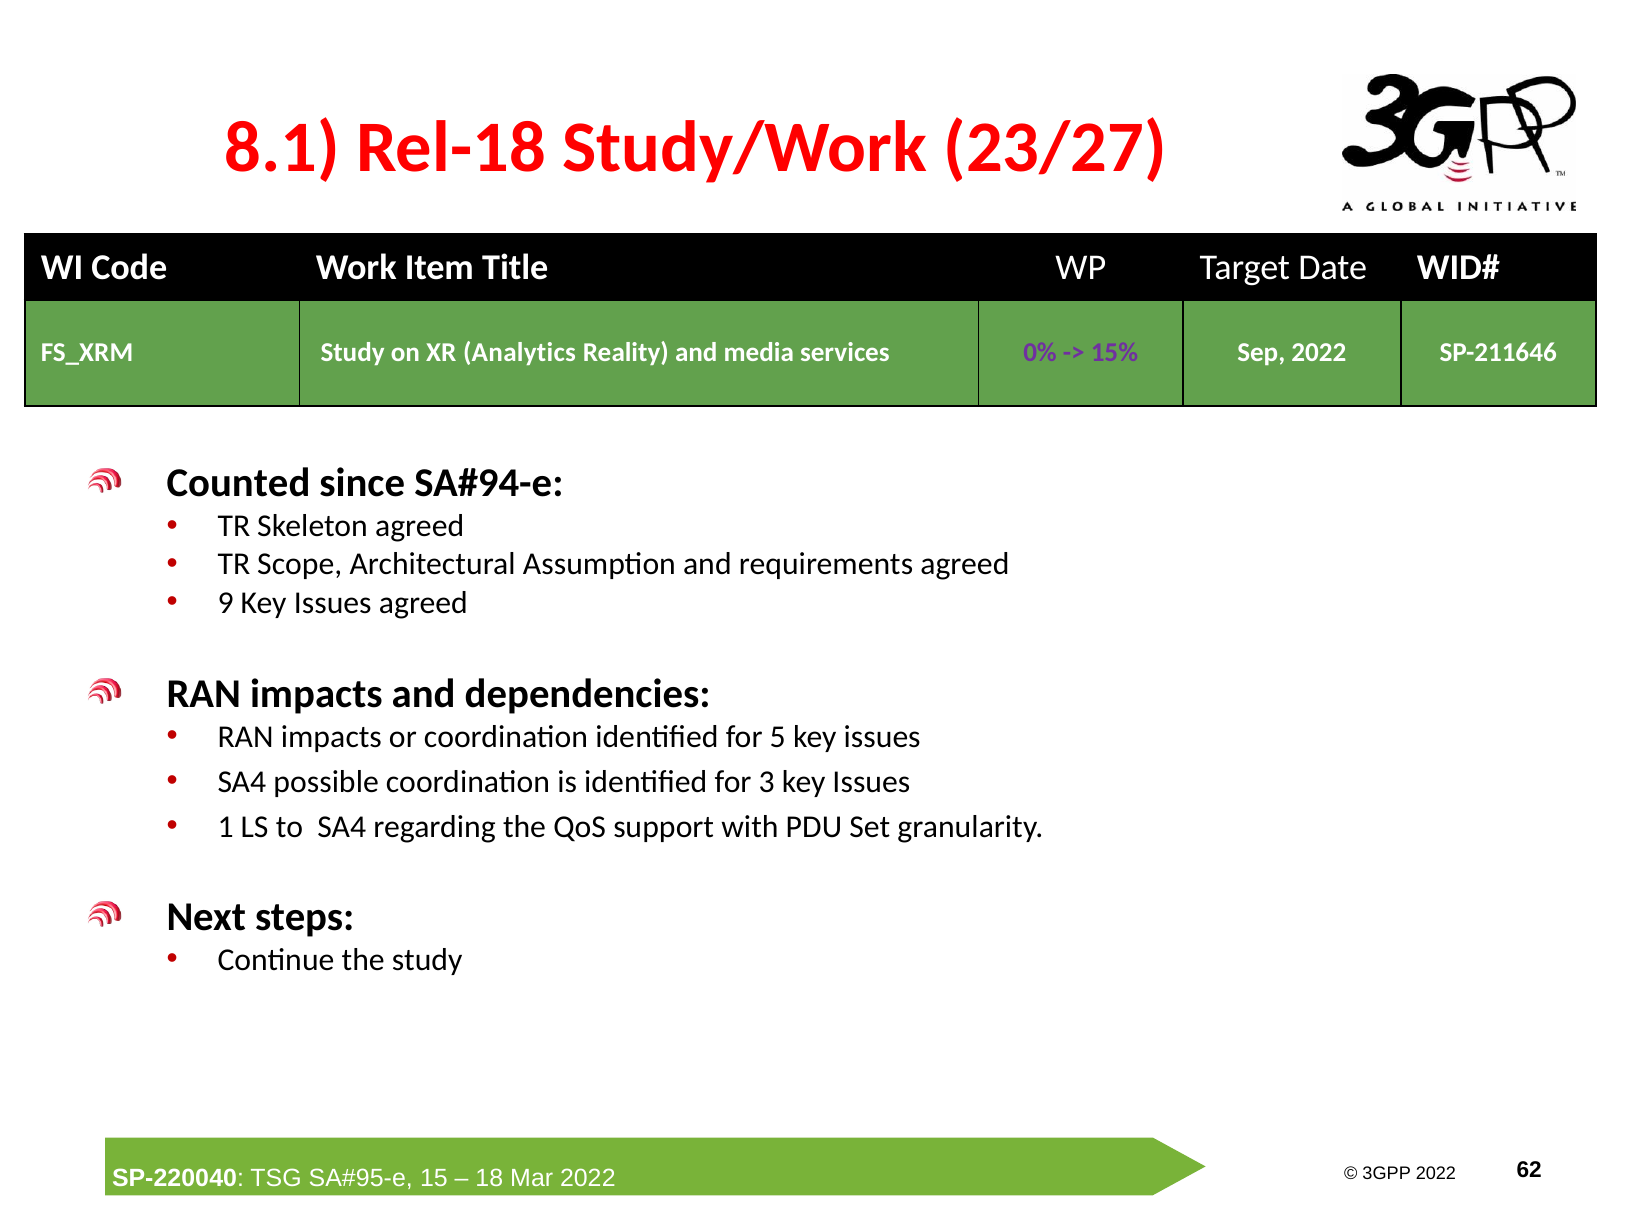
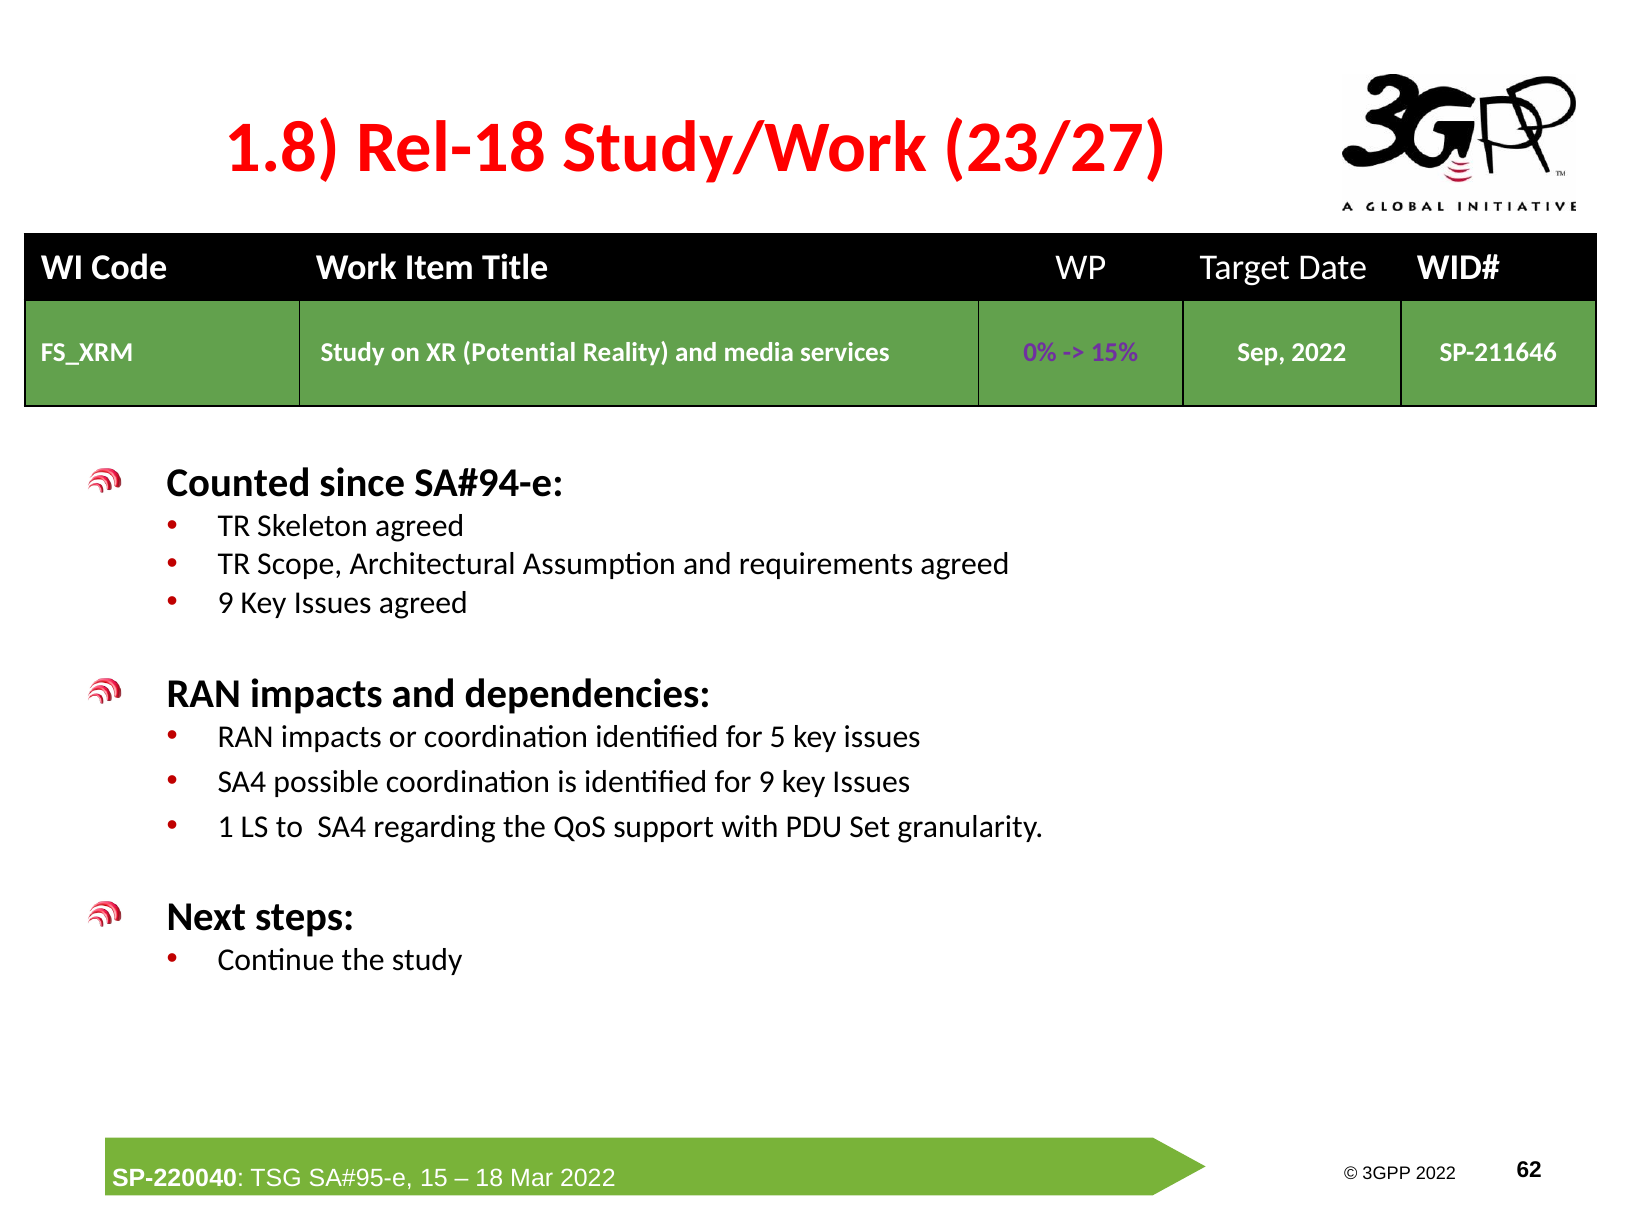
8.1: 8.1 -> 1.8 (282, 148)
Analytics: Analytics -> Potential (520, 353)
for 3: 3 -> 9 (767, 781)
